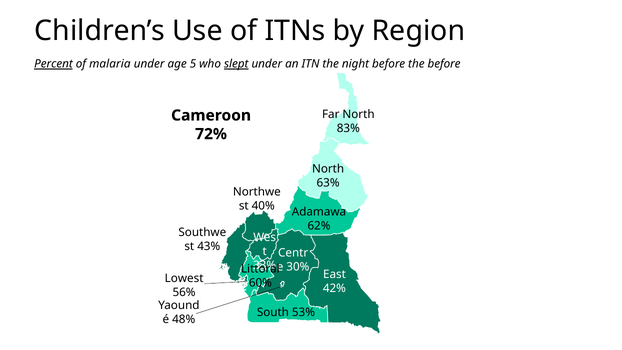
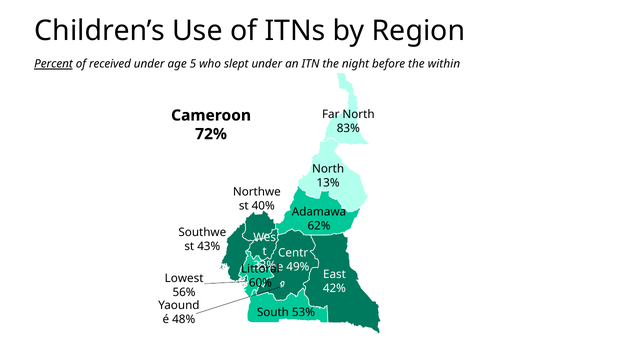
malaria: malaria -> received (110, 64)
slept underline: present -> none (236, 64)
the before: before -> within (444, 64)
63%: 63% -> 13% (328, 183)
30%: 30% -> 49% (298, 267)
